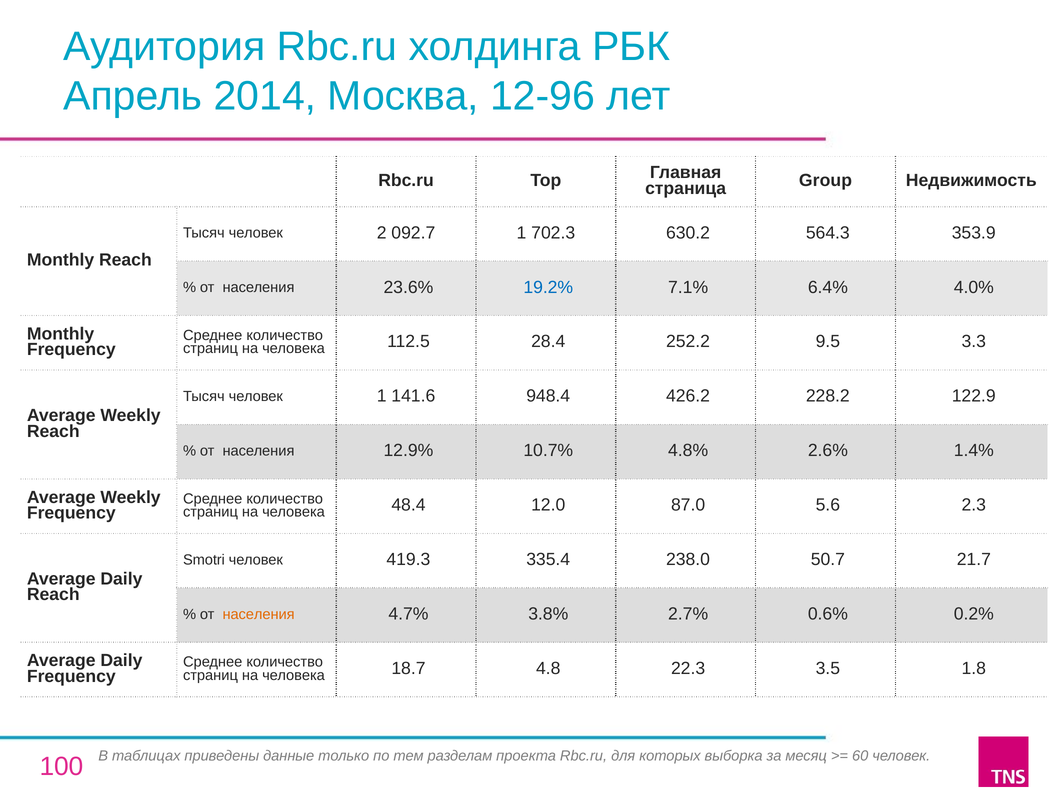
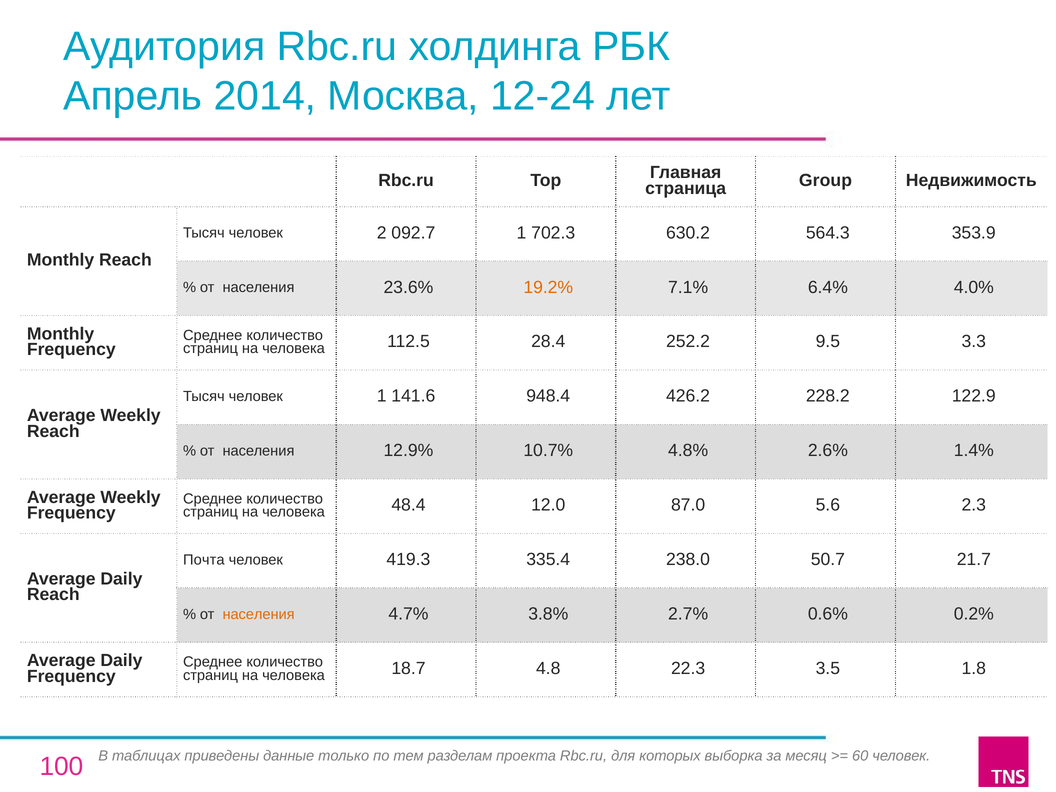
12-96: 12-96 -> 12-24 (543, 96)
19.2% colour: blue -> orange (548, 287)
Smotri: Smotri -> Почта (204, 560)
